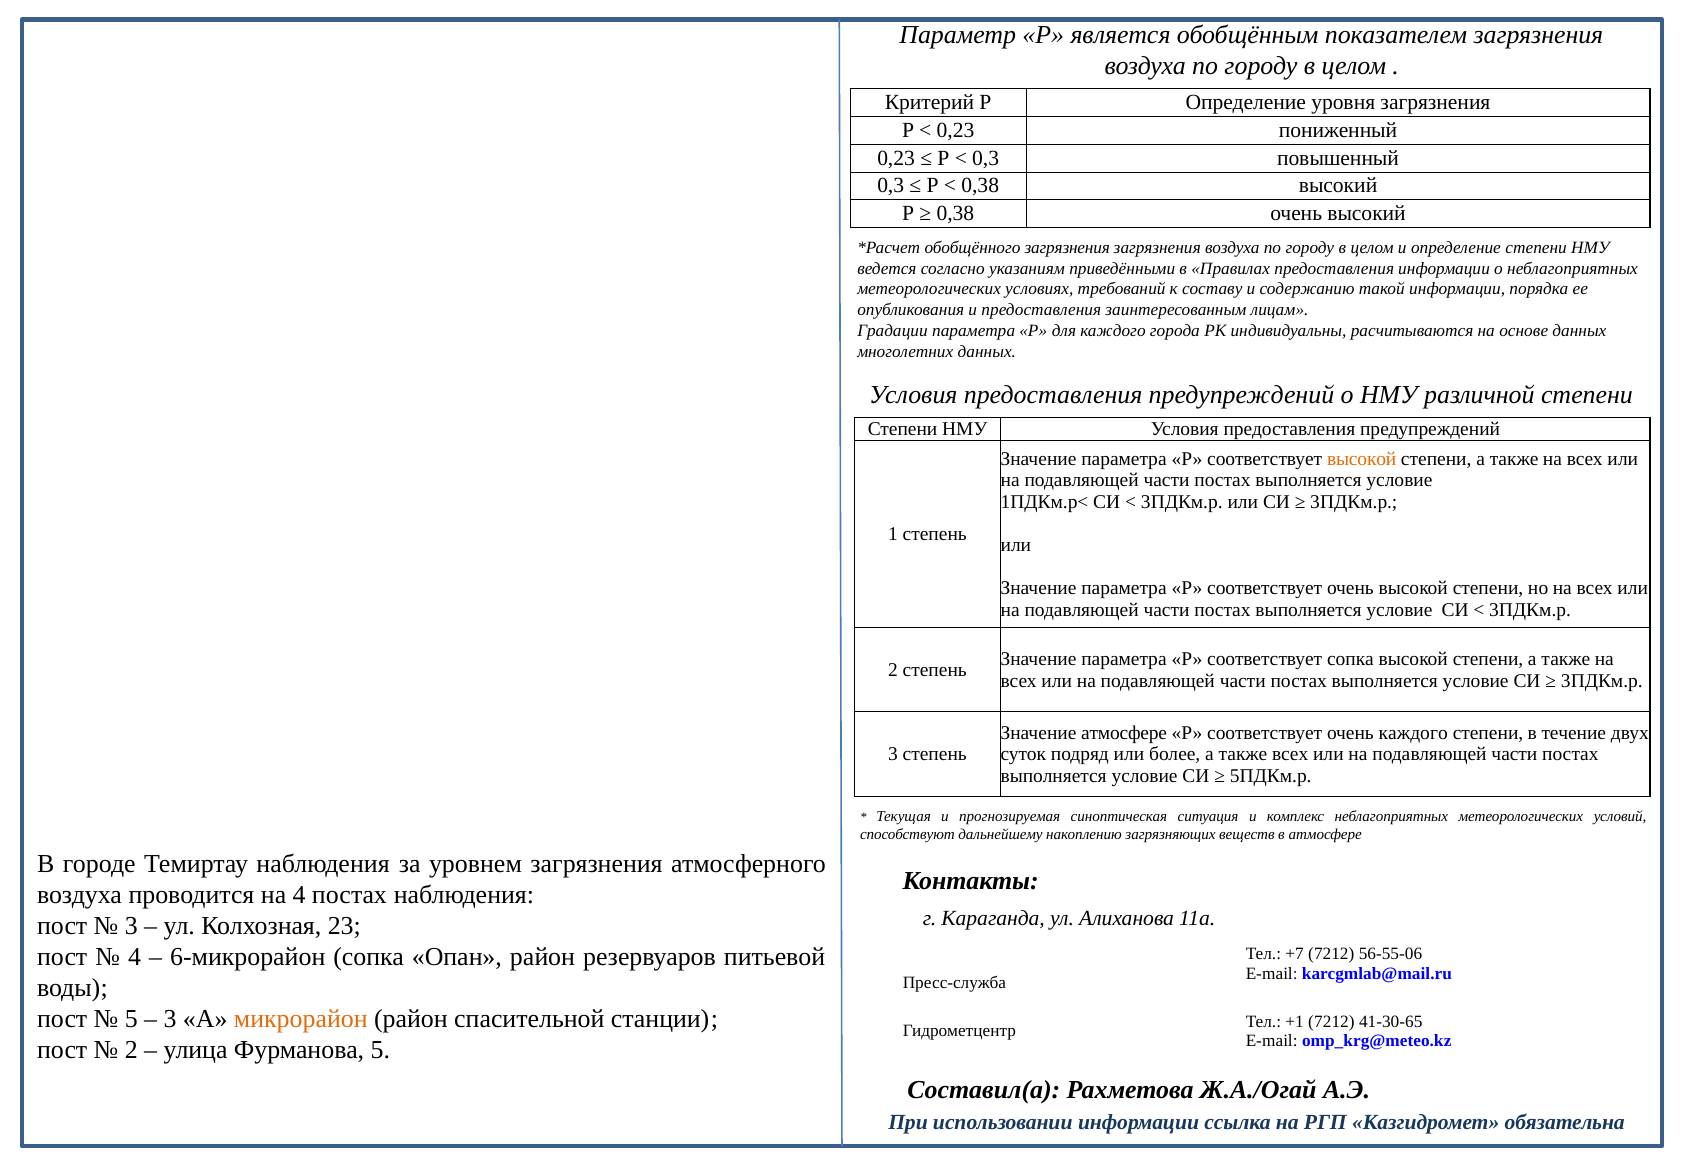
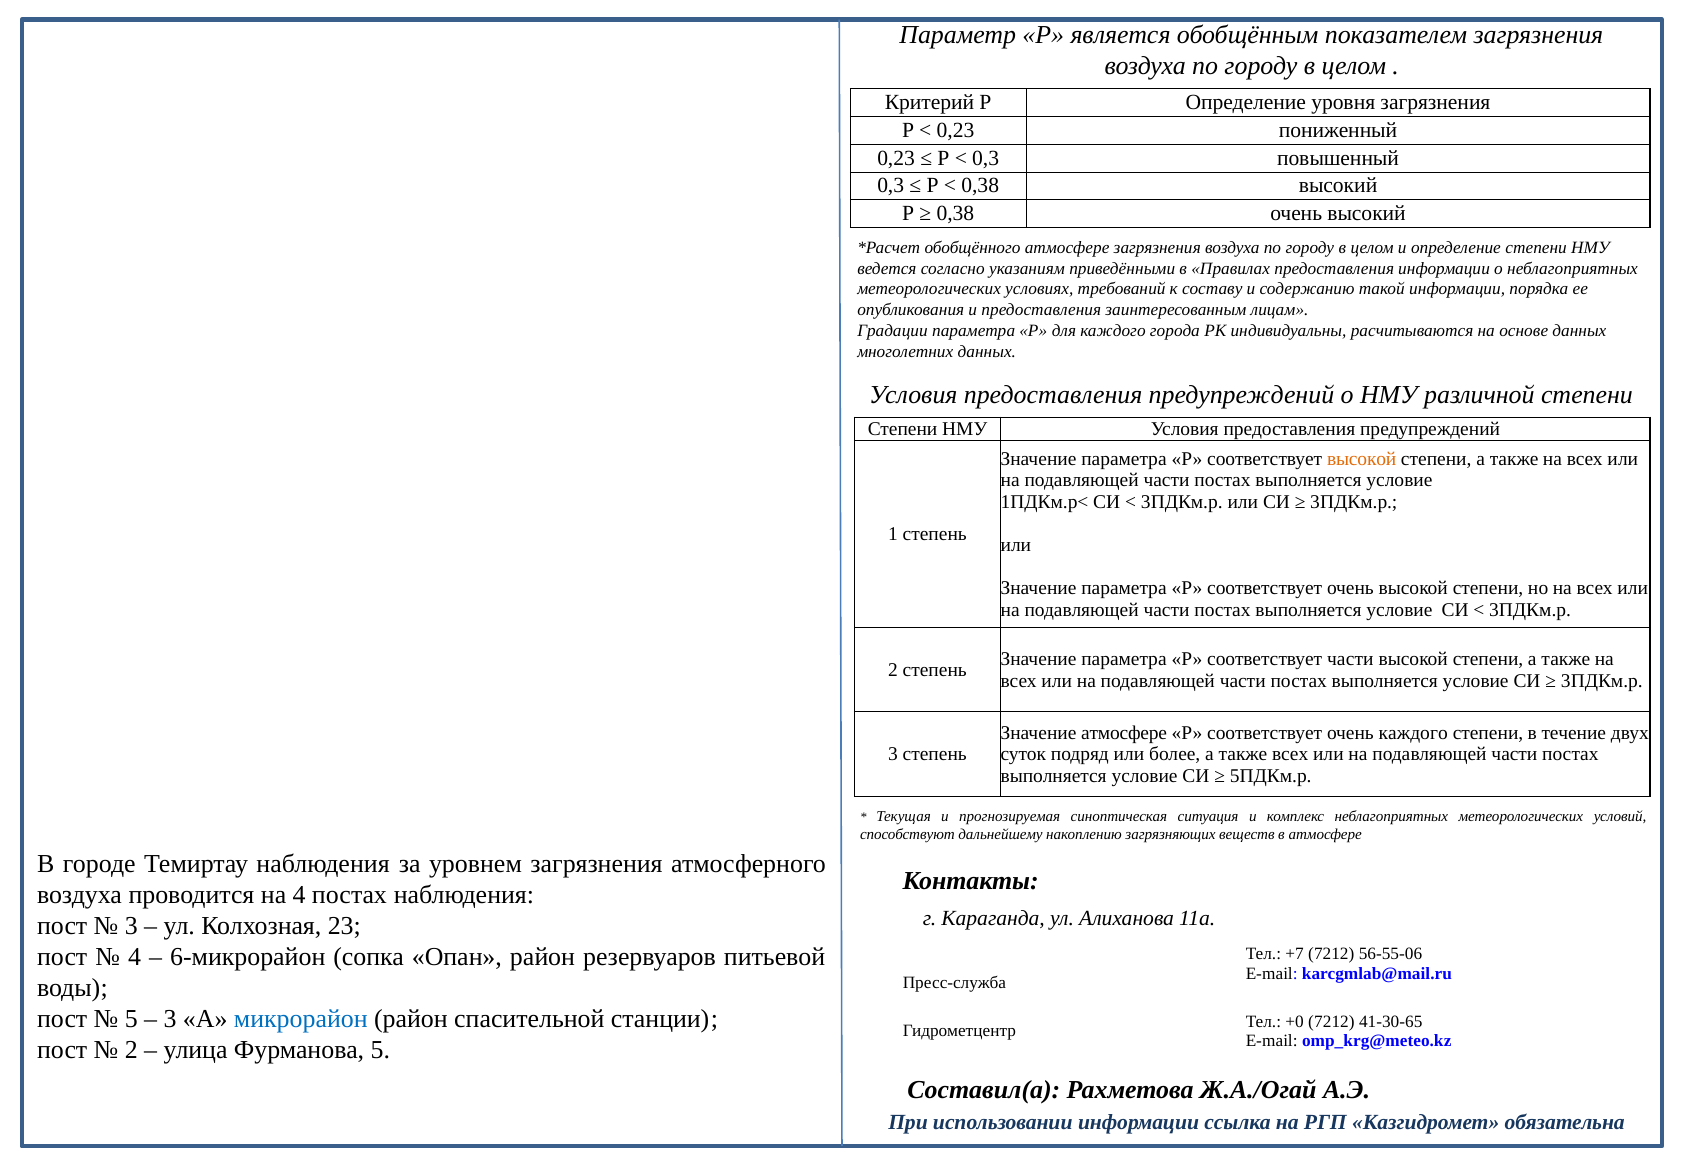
обобщённого загрязнения: загрязнения -> атмосфере (1067, 248)
соответствует сопка: сопка -> части (1350, 659)
микрорайон colour: orange -> blue (301, 1019)
+1: +1 -> +0 (1295, 1021)
